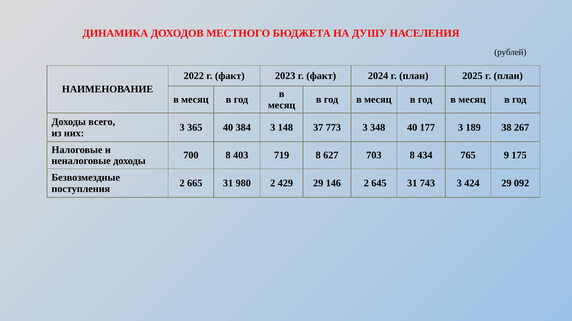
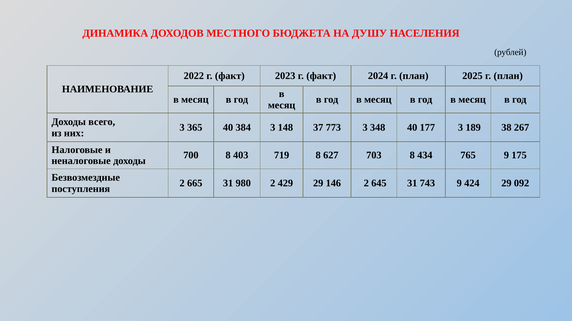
743 3: 3 -> 9 (459, 184)
